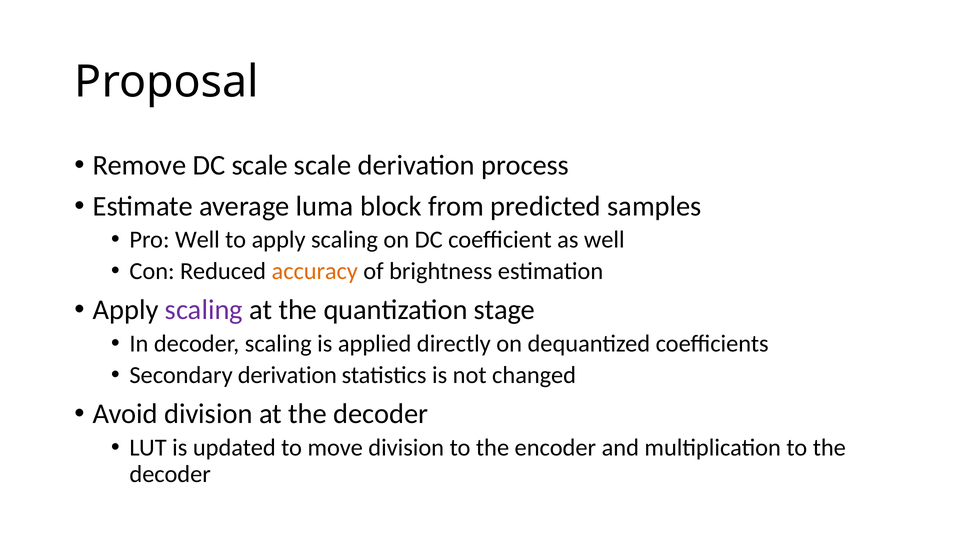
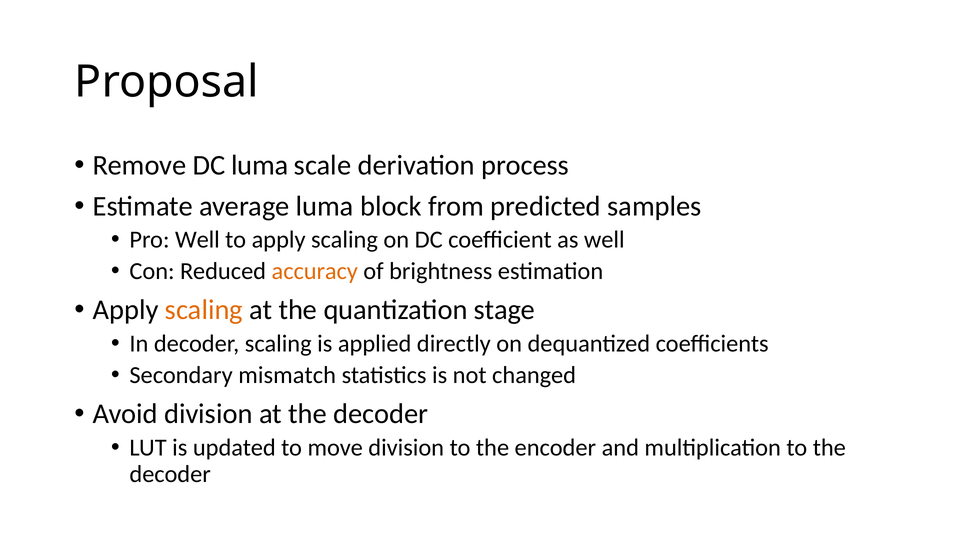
DC scale: scale -> luma (260, 165)
scaling colour: purple -> orange (204, 310)
Secondary derivation: derivation -> mismatch (287, 375)
